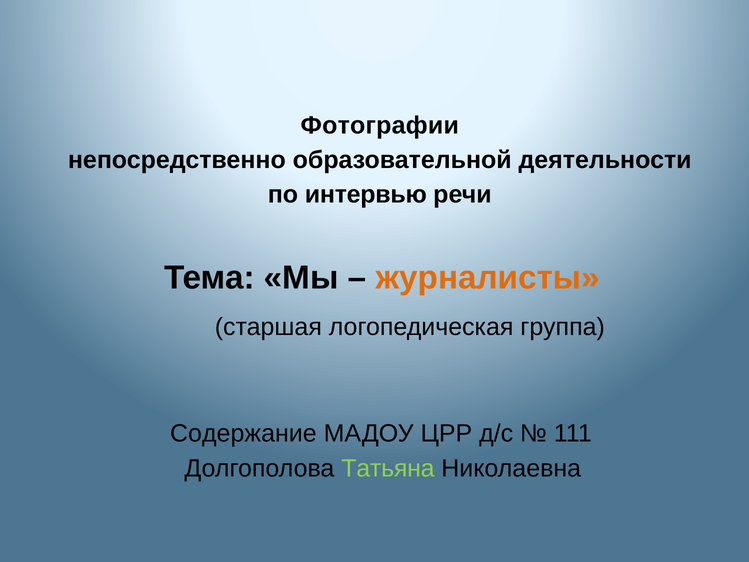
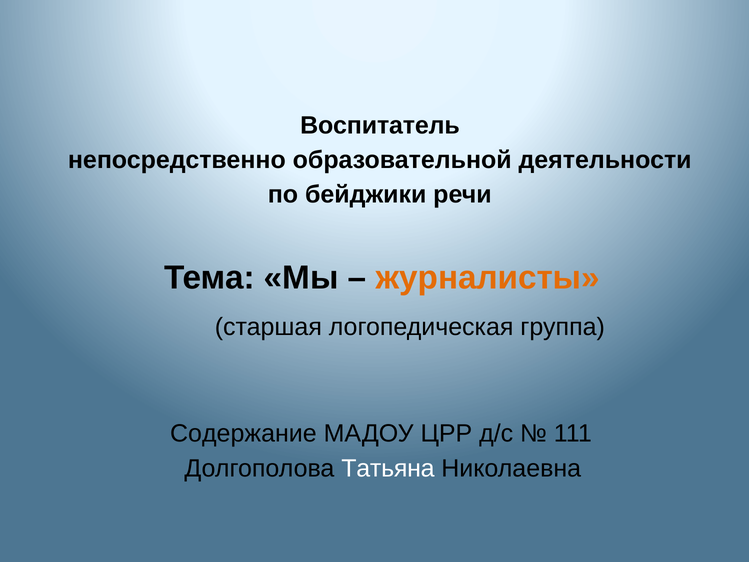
Фотографии: Фотографии -> Воспитатель (380, 126)
интервью: интервью -> бейджики (366, 195)
Татьяна colour: light green -> white (388, 468)
